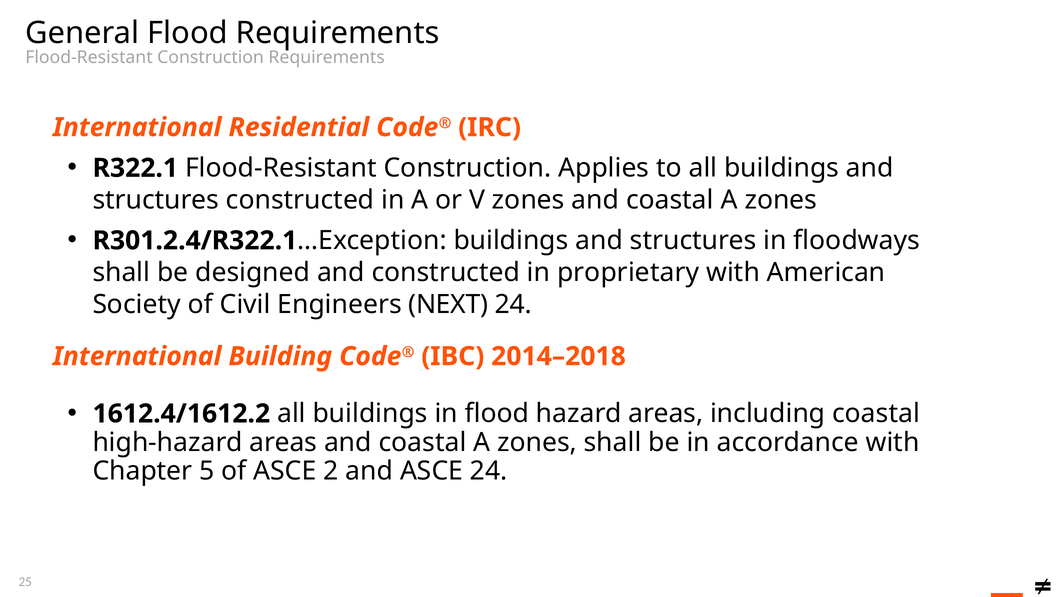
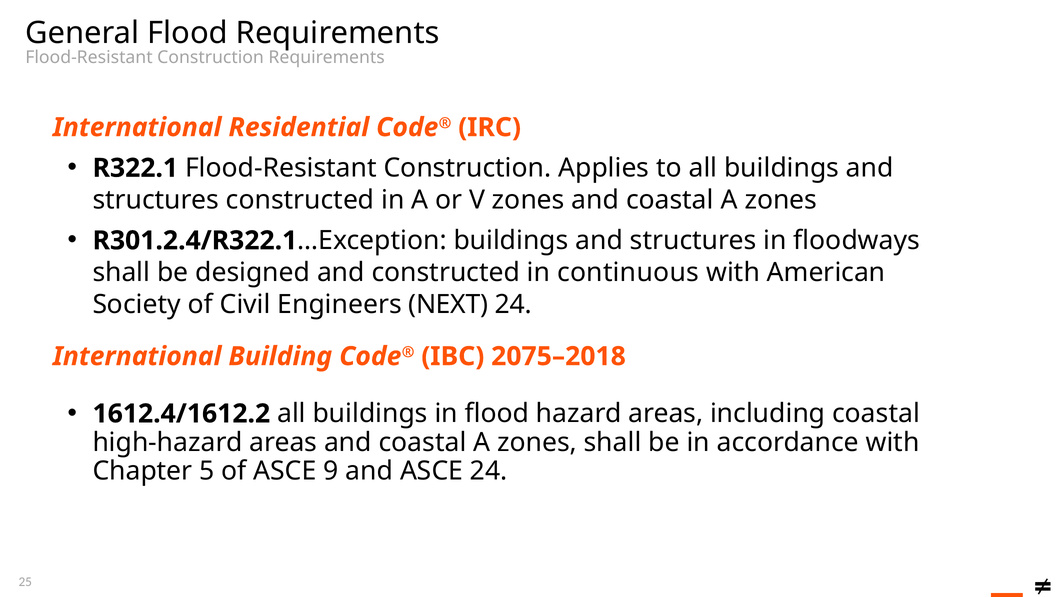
proprietary: proprietary -> continuous (628, 273)
2014–2018: 2014–2018 -> 2075–2018 (558, 357)
2: 2 -> 9 (331, 471)
